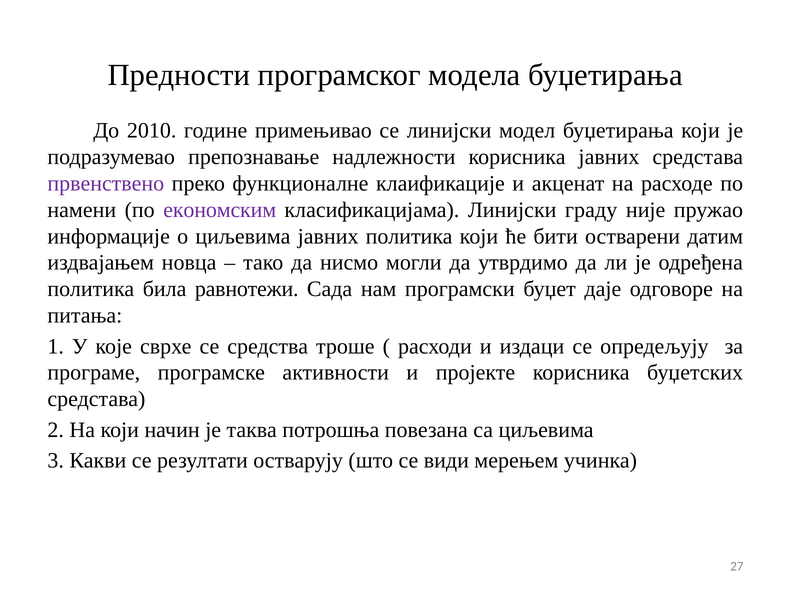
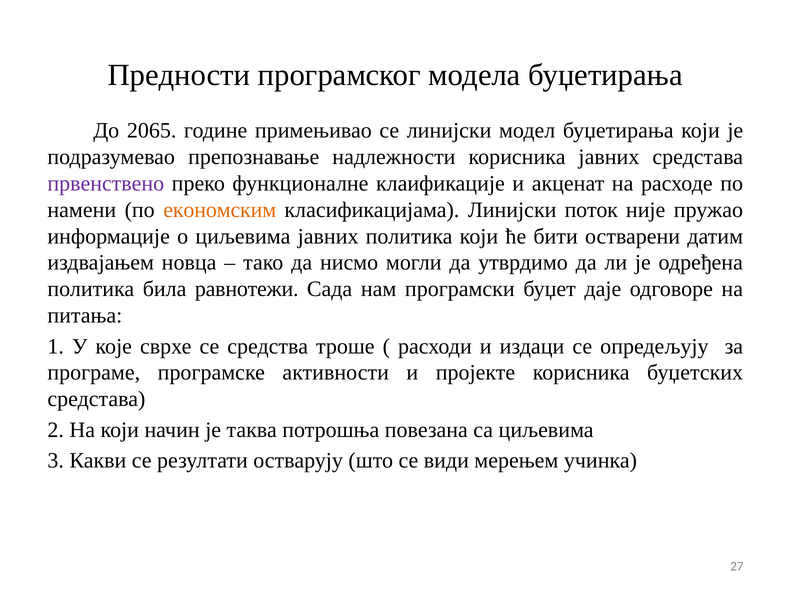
2010: 2010 -> 2065 (152, 131)
економским colour: purple -> orange (220, 210)
граду: граду -> поток (591, 210)
